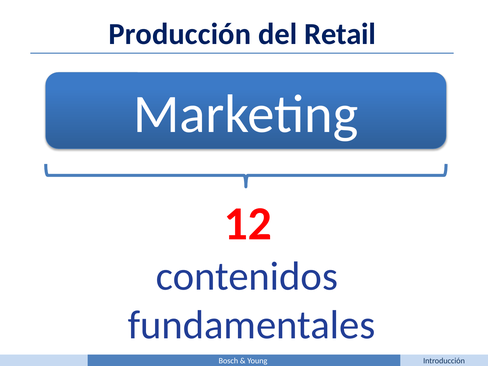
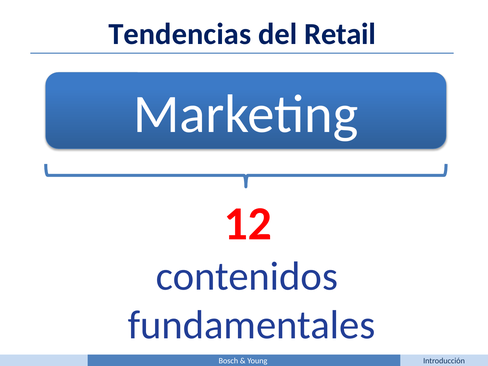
Producción: Producción -> Tendencias (180, 34)
